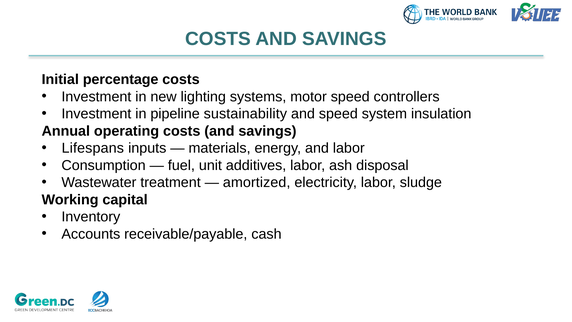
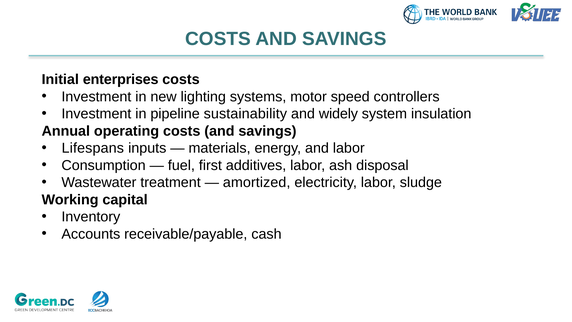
percentage: percentage -> enterprises (121, 79)
and speed: speed -> widely (338, 114)
unit: unit -> first (210, 165)
